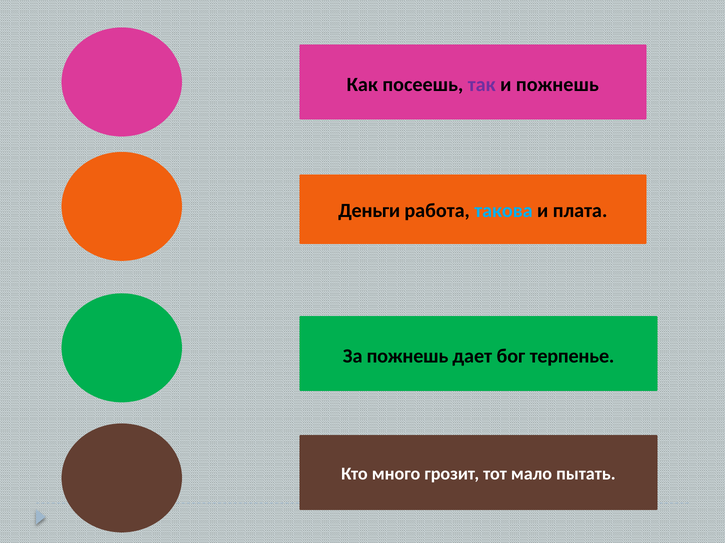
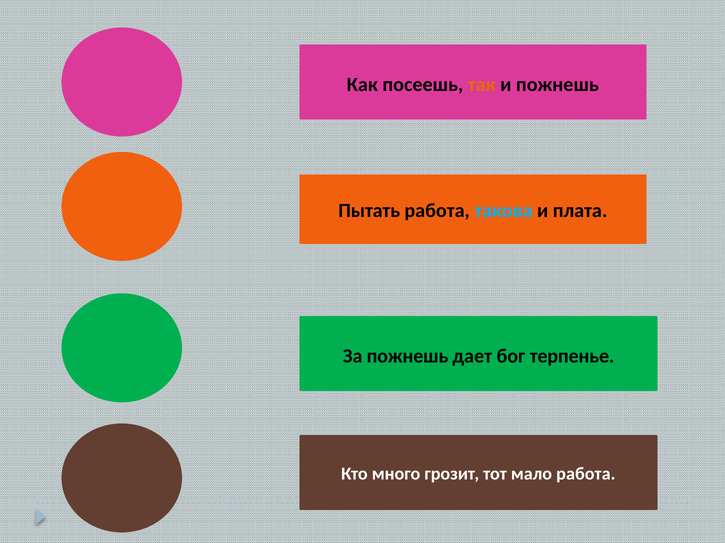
так colour: purple -> orange (482, 85)
Деньги: Деньги -> Пытать (369, 211)
мало пытать: пытать -> работа (586, 474)
